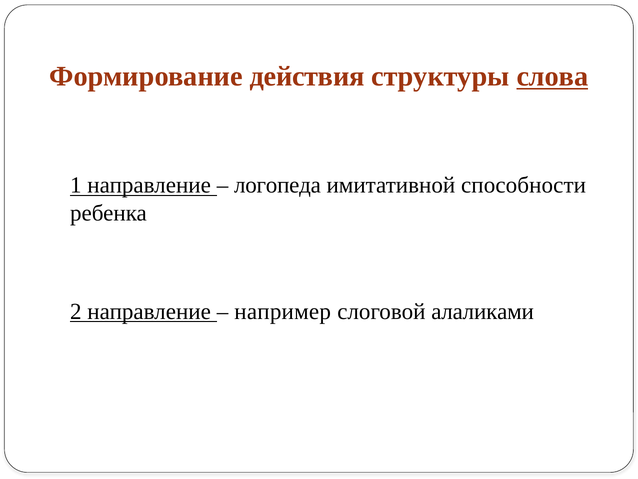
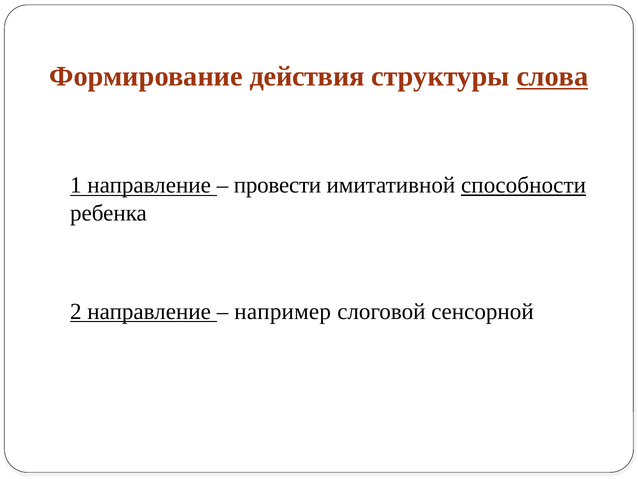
логопеда: логопеда -> провести (277, 185)
способности underline: none -> present (524, 185)
алаликами: алаликами -> сенсорной (483, 311)
